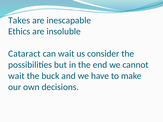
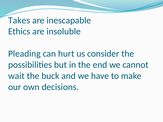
Cataract: Cataract -> Pleading (24, 54)
can wait: wait -> hurt (66, 54)
